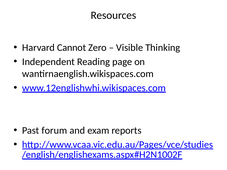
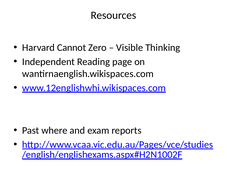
forum: forum -> where (54, 131)
